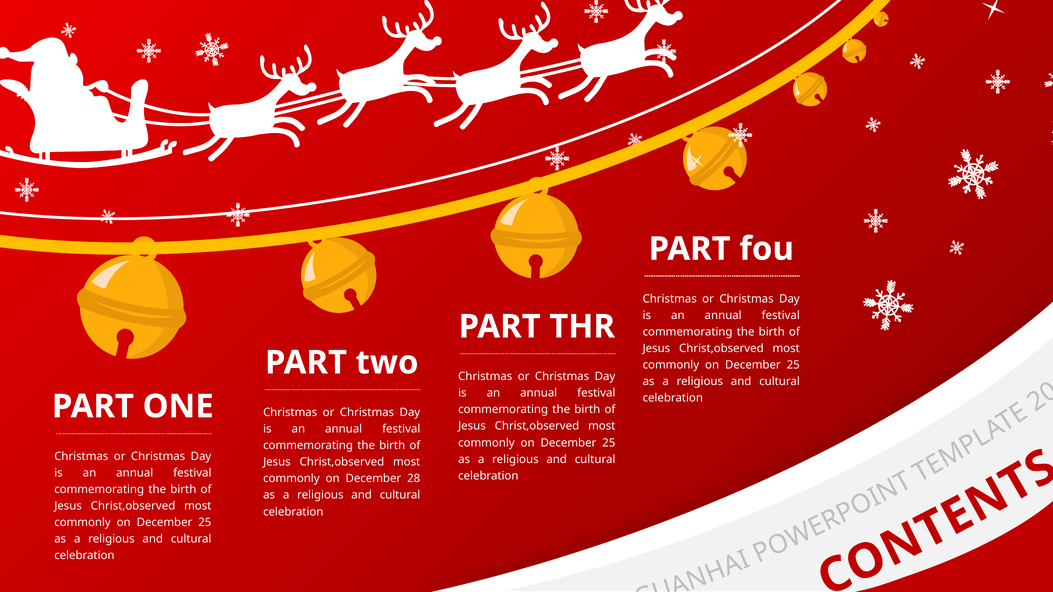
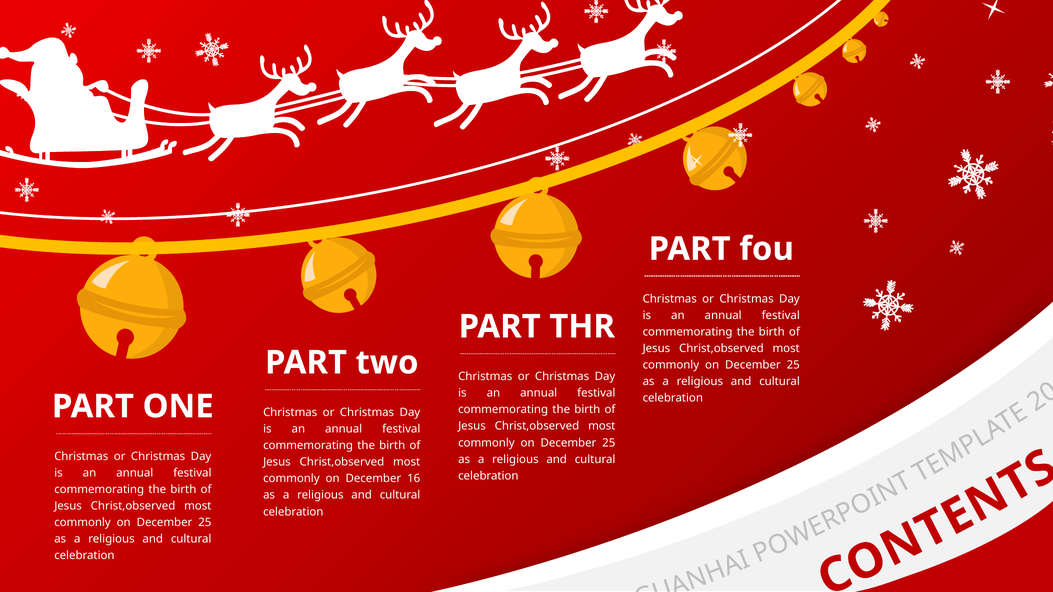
28: 28 -> 16 (414, 479)
